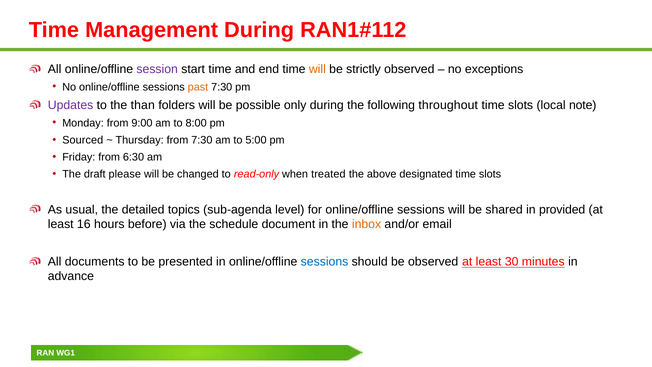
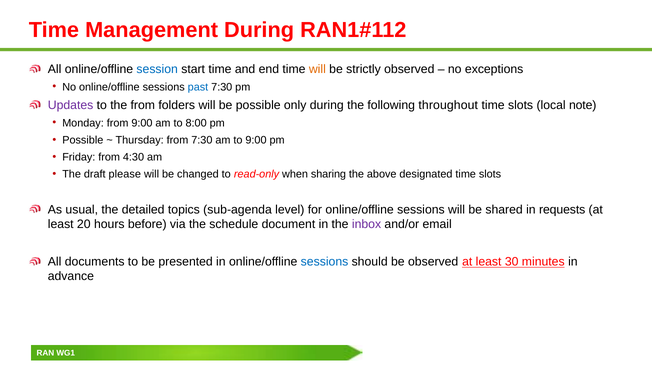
session colour: purple -> blue (157, 69)
past colour: orange -> blue (198, 87)
the than: than -> from (143, 105)
Sourced: Sourced -> Possible (83, 140)
to 5:00: 5:00 -> 9:00 (256, 140)
6:30: 6:30 -> 4:30 (134, 157)
treated: treated -> sharing (328, 174)
provided: provided -> requests (562, 209)
16: 16 -> 20 (84, 224)
inbox colour: orange -> purple (367, 224)
